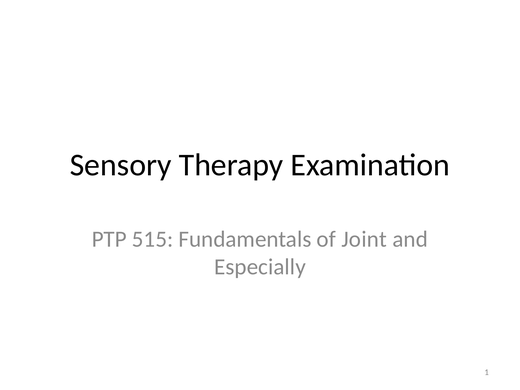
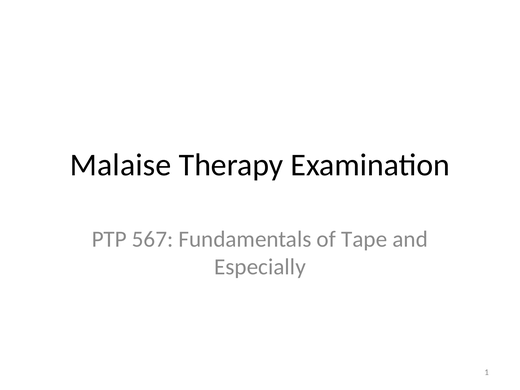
Sensory: Sensory -> Malaise (121, 165)
515: 515 -> 567 (153, 239)
Joint: Joint -> Tape (364, 239)
